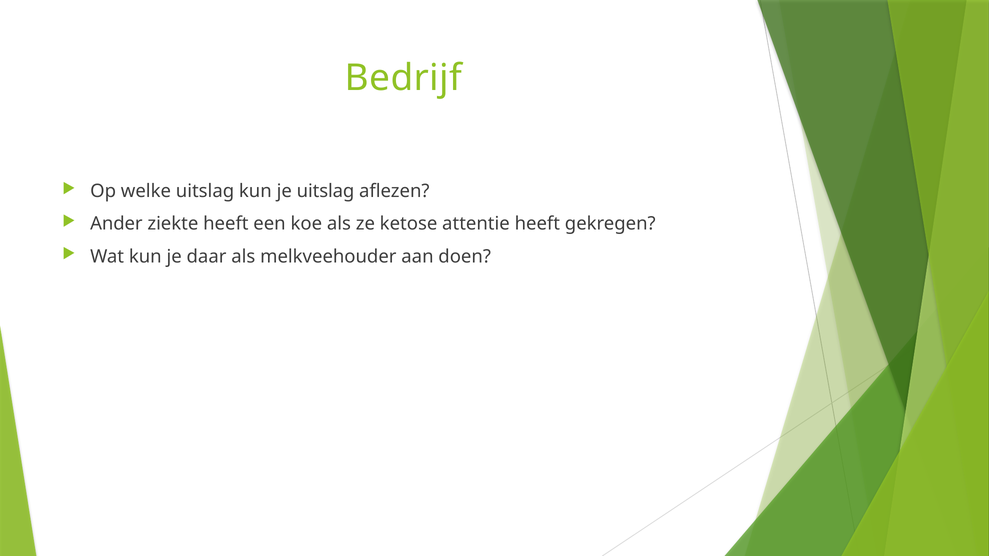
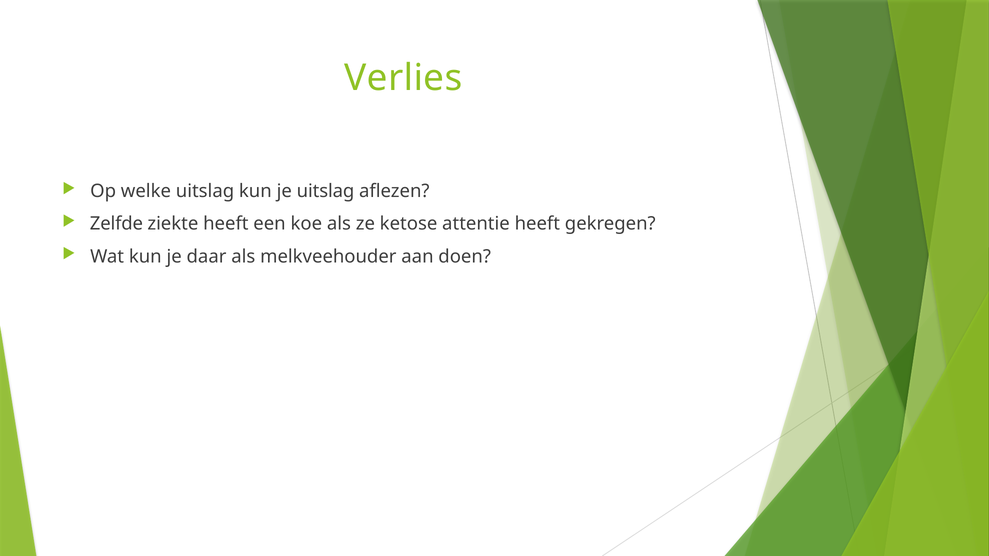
Bedrijf: Bedrijf -> Verlies (403, 78)
Ander: Ander -> Zelfde (116, 224)
